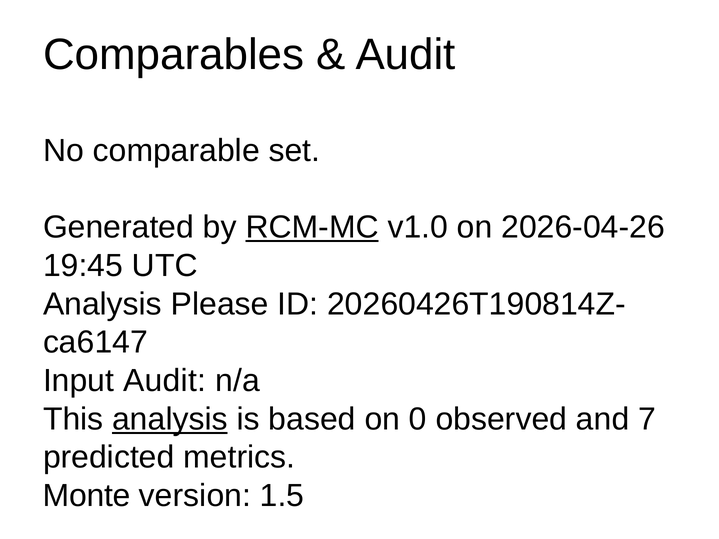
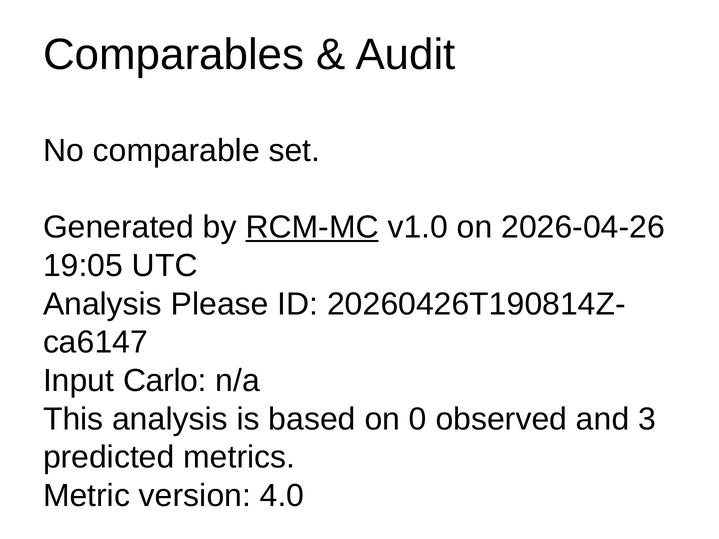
19:45: 19:45 -> 19:05 (83, 266)
Input Audit: Audit -> Carlo (165, 381)
analysis underline: present -> none (170, 419)
7: 7 -> 3 (647, 419)
Monte: Monte -> Metric (87, 496)
1.5: 1.5 -> 4.0 (282, 496)
